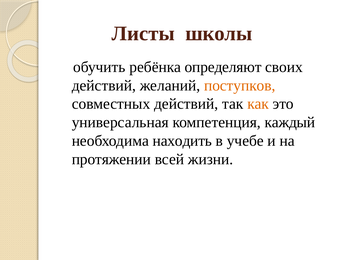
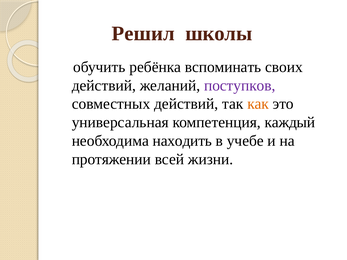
Листы: Листы -> Решил (143, 34)
определяют: определяют -> вспоминать (223, 67)
поступков colour: orange -> purple (240, 85)
